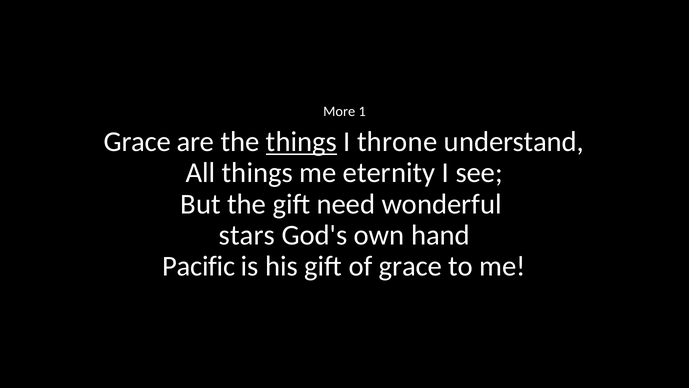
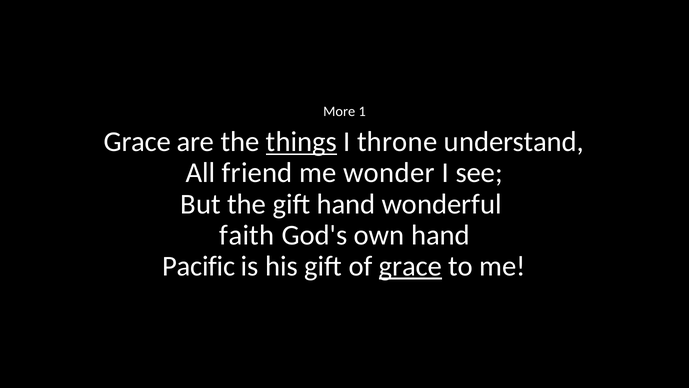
All things: things -> friend (257, 173)
eternity: eternity -> wonder (389, 173)
gift need: need -> hand (346, 204)
stars: stars -> faith (247, 235)
grace underline: none -> present (410, 266)
